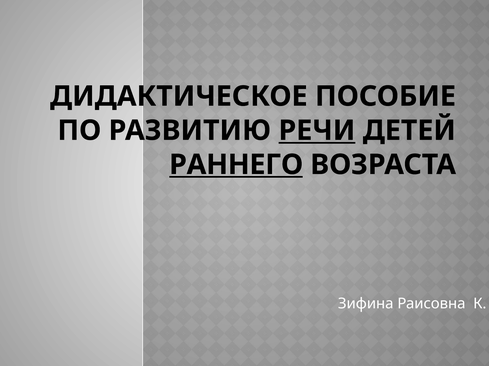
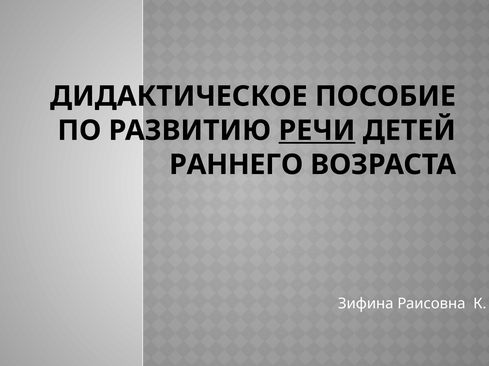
РАННЕГО underline: present -> none (236, 165)
